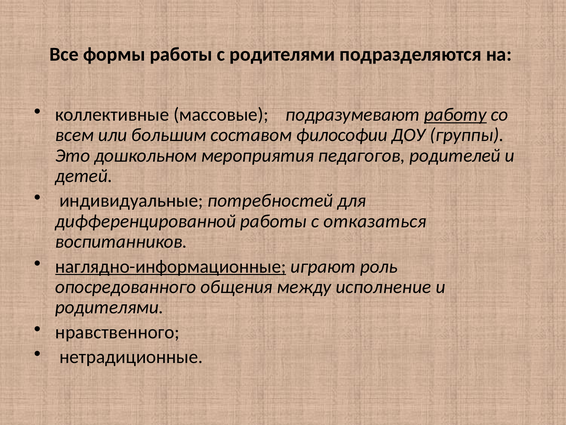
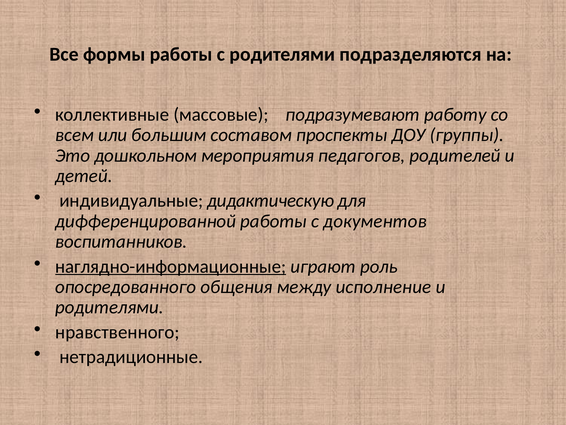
работу underline: present -> none (455, 115)
философии: философии -> проспекты (342, 135)
потребностей: потребностей -> дидактическую (271, 201)
отказаться: отказаться -> документов (375, 221)
